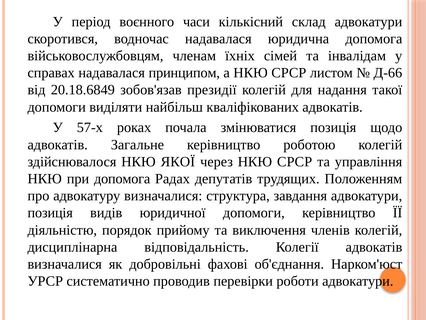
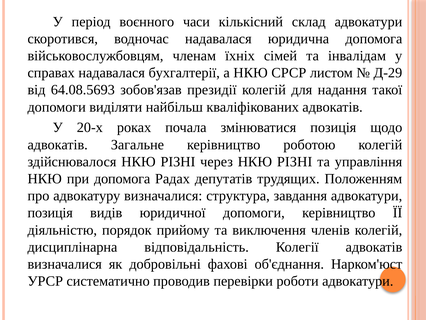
принципом: принципом -> бухгалтерії (184, 73)
Д-66: Д-66 -> Д-29 (388, 73)
20.18.6849: 20.18.6849 -> 64.08.5693 (83, 90)
57-х: 57-х -> 20-х (90, 127)
здійснювалося НКЮ ЯКОЇ: ЯКОЇ -> РІЗНІ (178, 162)
через НКЮ СРСР: СРСР -> РІЗНІ (295, 162)
